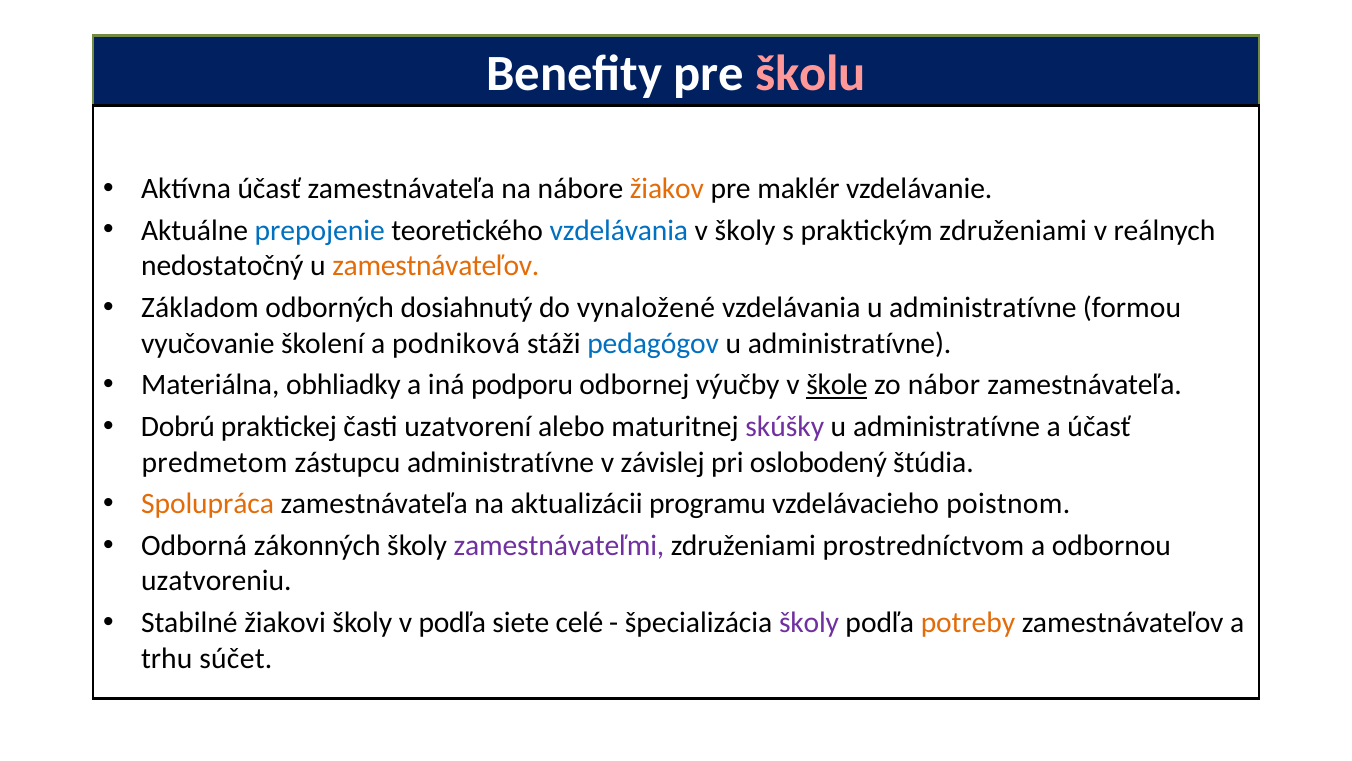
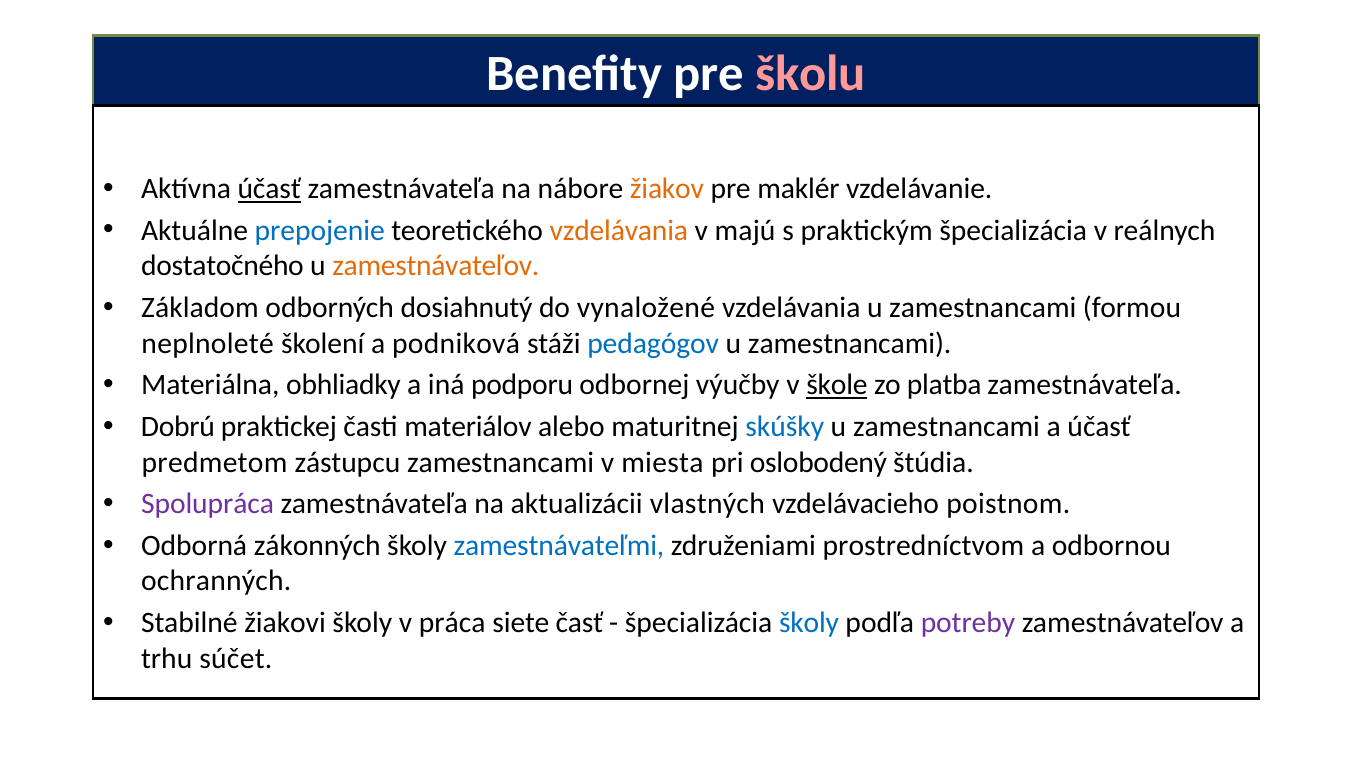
účasť underline: none -> present (269, 189)
vzdelávania colour: blue -> orange (619, 230)
v školy: školy -> majú (745, 230)
praktickým združeniami: združeniami -> špecializácia (1013, 230)
nedostatočný: nedostatočný -> dostatočného (222, 266)
vzdelávania u administratívne: administratívne -> zamestnancami (983, 308)
vyučovanie: vyučovanie -> neplnoleté (208, 343)
administratívne: administratívne -> zamestnancami (850, 343)
nábor: nábor -> platba (944, 385)
uzatvorení: uzatvorení -> materiálov (468, 426)
skúšky colour: purple -> blue (785, 426)
administratívne: administratívne -> zamestnancami (947, 426)
zástupcu administratívne: administratívne -> zamestnancami (501, 462)
závislej: závislej -> miesta (662, 462)
Spolupráca colour: orange -> purple (208, 504)
programu: programu -> vlastných (707, 504)
zamestnávateľmi colour: purple -> blue (559, 545)
uzatvoreniu: uzatvoreniu -> ochranných (216, 581)
v podľa: podľa -> práca (452, 623)
celé: celé -> časť (579, 623)
školy colour: purple -> blue (809, 623)
potreby colour: orange -> purple (968, 623)
